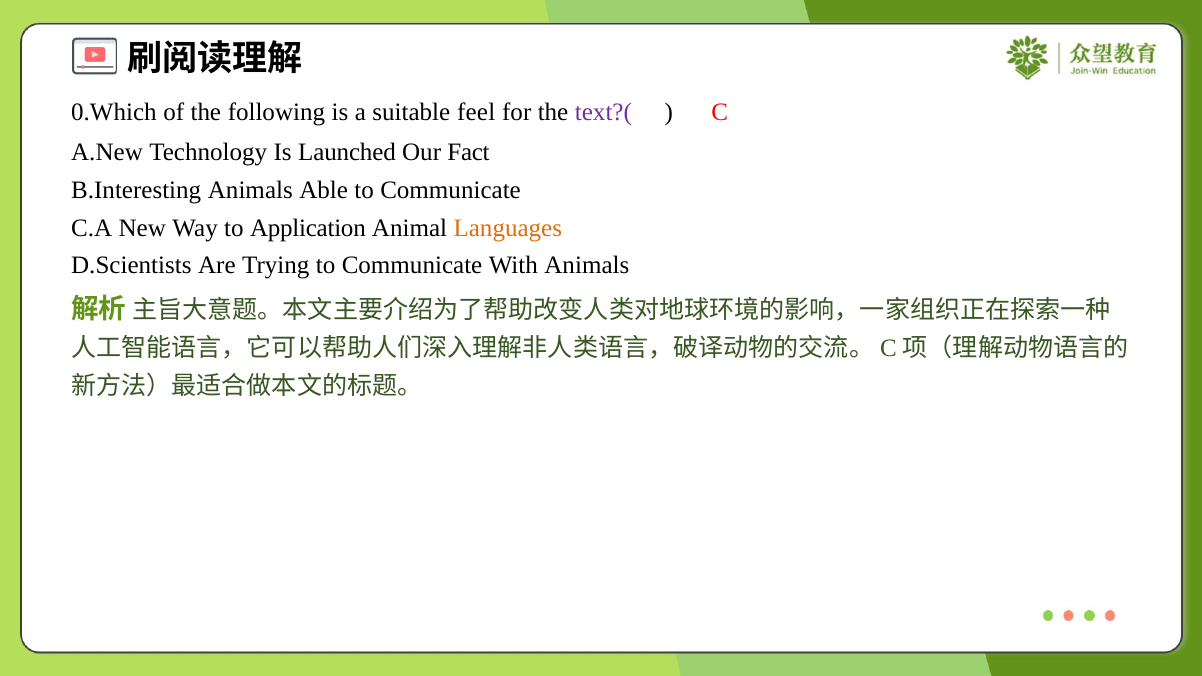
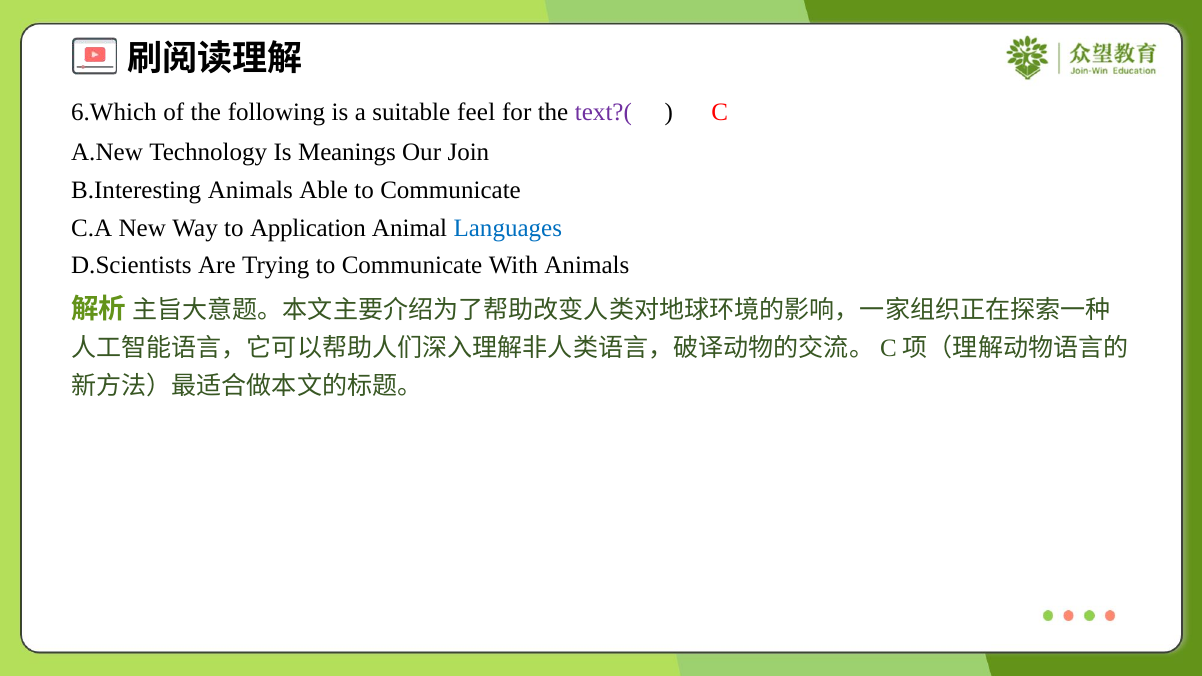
0.Which: 0.Which -> 6.Which (114, 113)
Launched: Launched -> Meanings (347, 153)
Fact: Fact -> Join (468, 153)
Languages colour: orange -> blue (508, 228)
